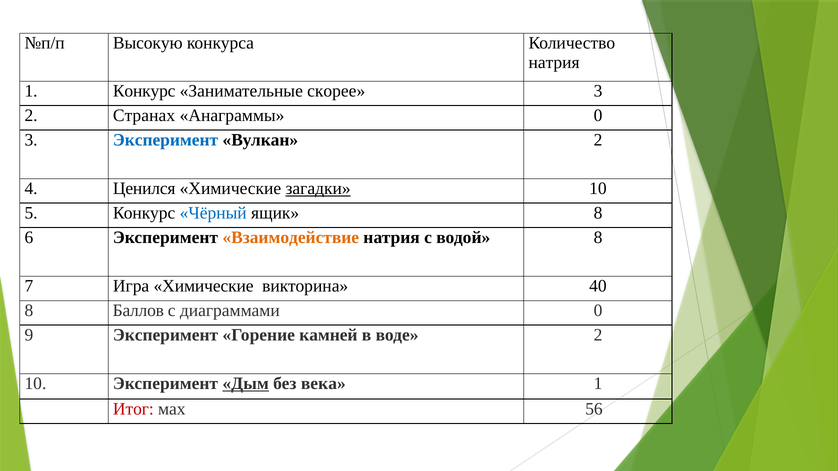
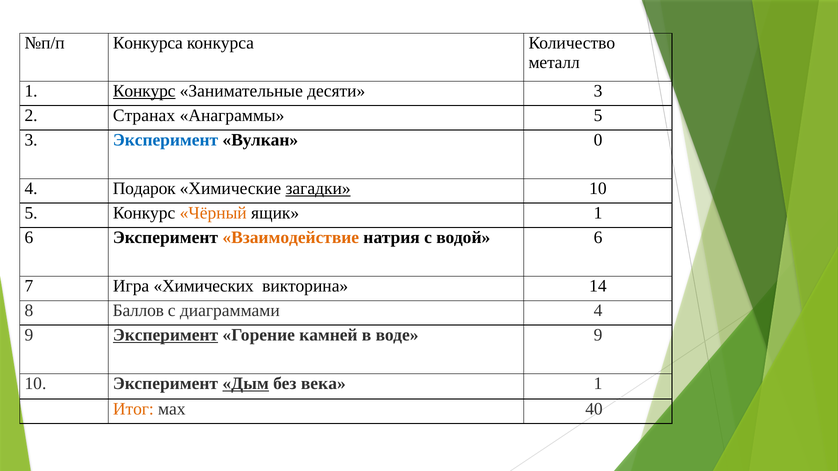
№п/п Высокую: Высокую -> Конкурса (148, 43)
натрия: натрия -> металл (554, 62)
Конкурс underline: none -> present (144, 91)
скорее: скорее -> десяти (336, 91)
Анаграммы 0: 0 -> 5 (598, 115)
Вулкан 2: 2 -> 0 (598, 140)
Ценился: Ценился -> Подарок (144, 189)
Чёрный colour: blue -> orange (213, 213)
ящик 8: 8 -> 1 (598, 213)
водой 8: 8 -> 6 (598, 237)
Игра Химические: Химические -> Химических (204, 286)
40: 40 -> 14 (598, 286)
диаграммами 0: 0 -> 4 (598, 311)
Эксперимент underline: none -> present (166, 335)
воде 2: 2 -> 9 (598, 335)
Итог colour: red -> orange (133, 409)
56: 56 -> 40 (594, 409)
